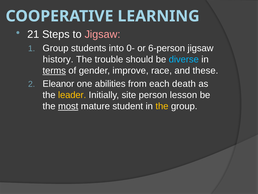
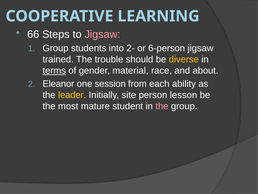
21: 21 -> 66 (33, 34)
0-: 0- -> 2- (131, 48)
history: history -> trained (58, 59)
diverse colour: light blue -> yellow (184, 59)
improve: improve -> material (131, 70)
these: these -> about (205, 70)
abilities: abilities -> session (110, 84)
death: death -> ability (184, 84)
most underline: present -> none (68, 106)
the colour: yellow -> pink (162, 106)
